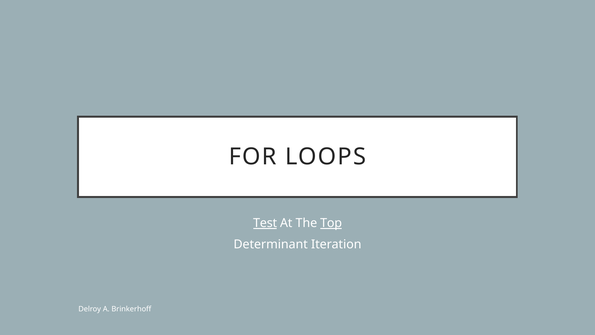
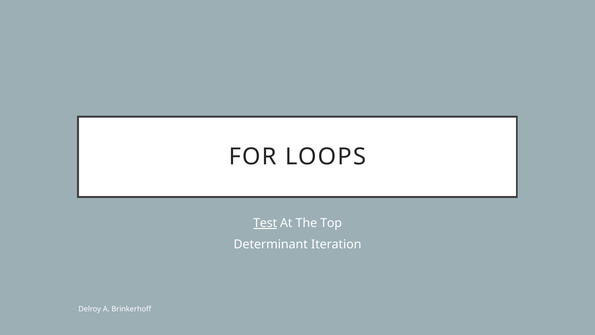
Top underline: present -> none (331, 223)
